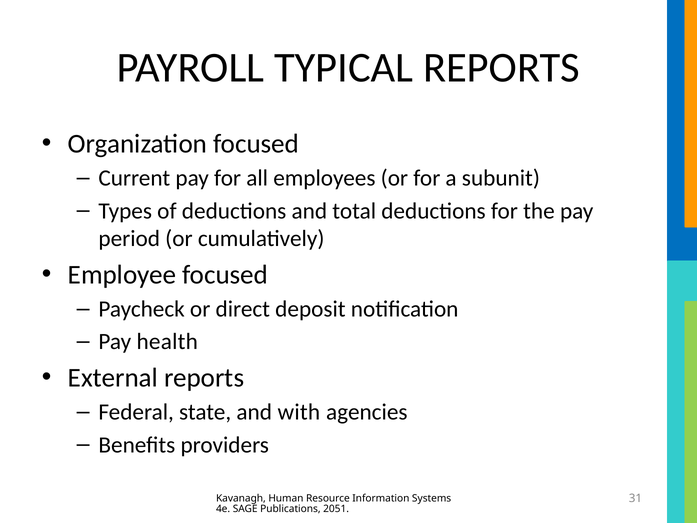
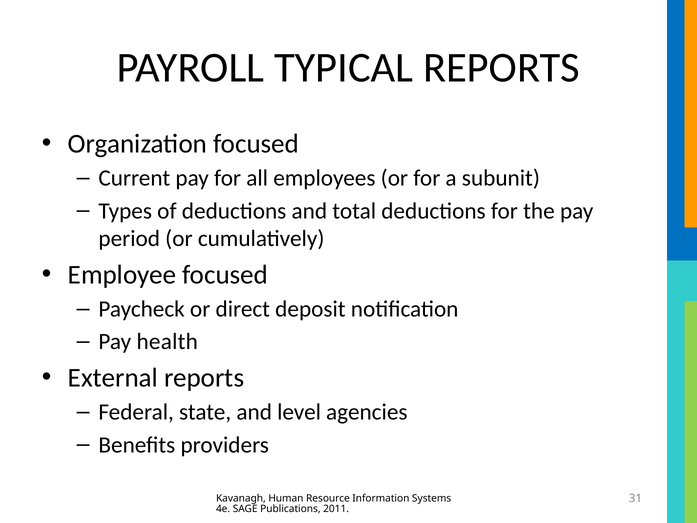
with: with -> level (299, 412)
2051: 2051 -> 2011 (336, 509)
